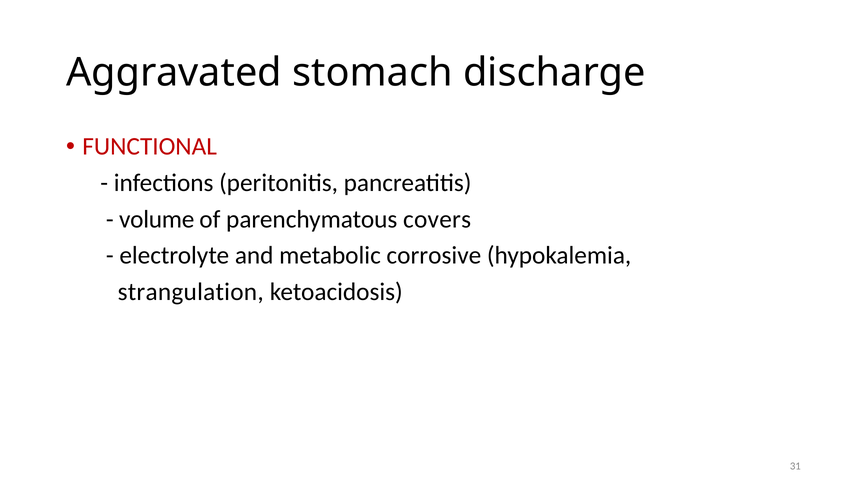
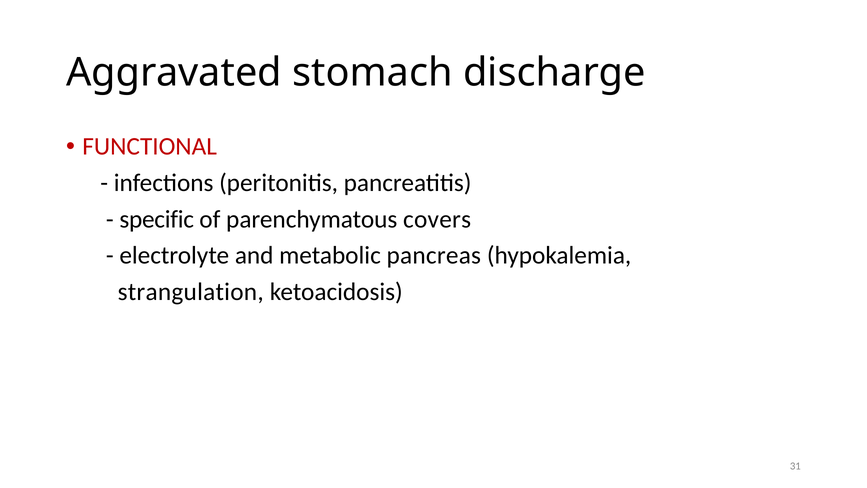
volume: volume -> specific (157, 219)
corrosive: corrosive -> pancreas (434, 255)
